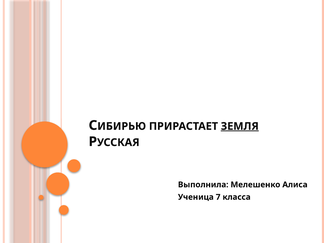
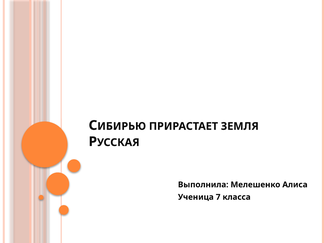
ЗЕМЛЯ underline: present -> none (240, 126)
